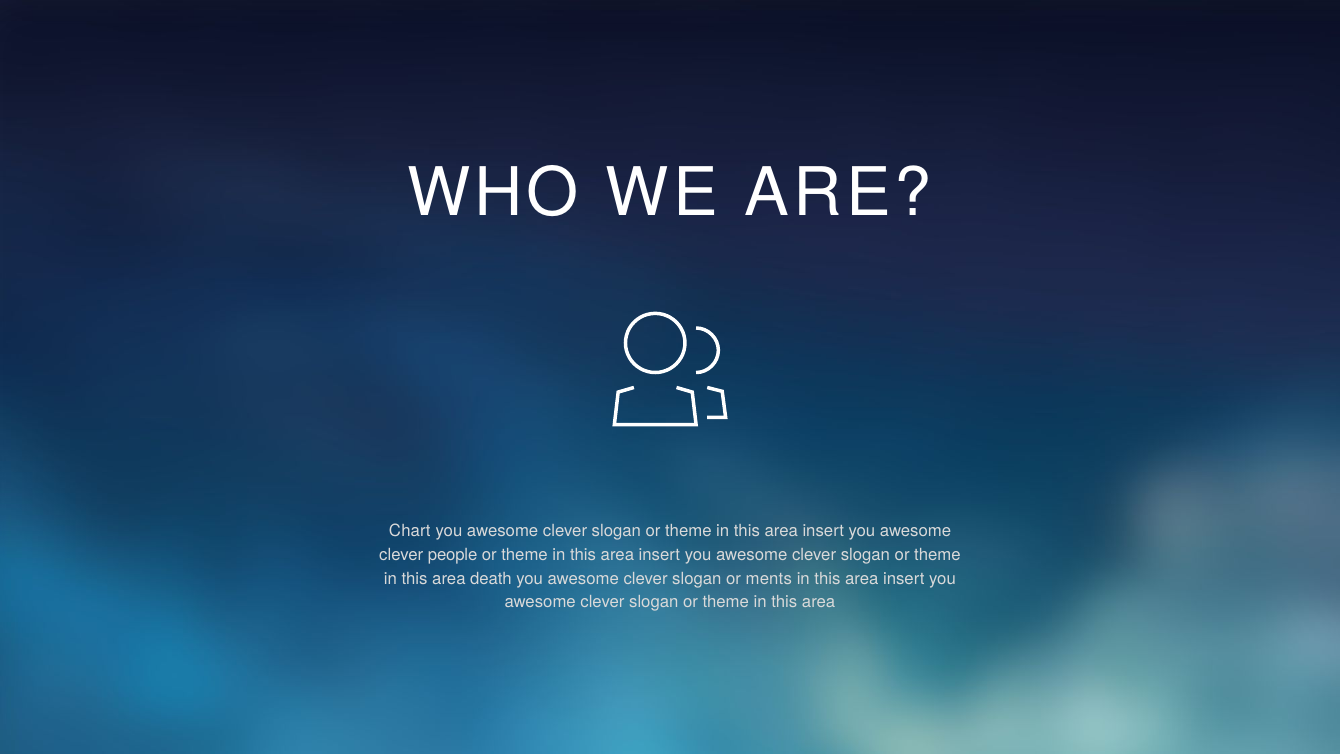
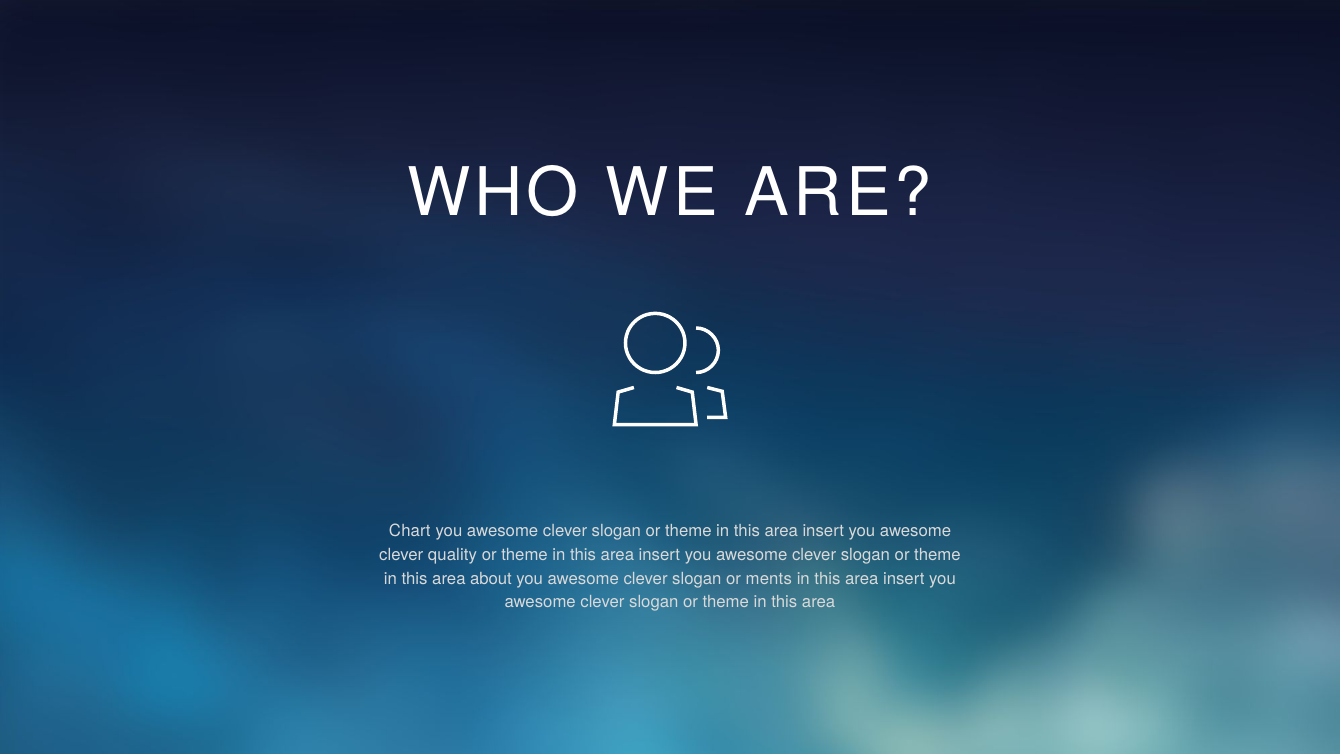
people: people -> quality (452, 555)
death: death -> about (491, 578)
